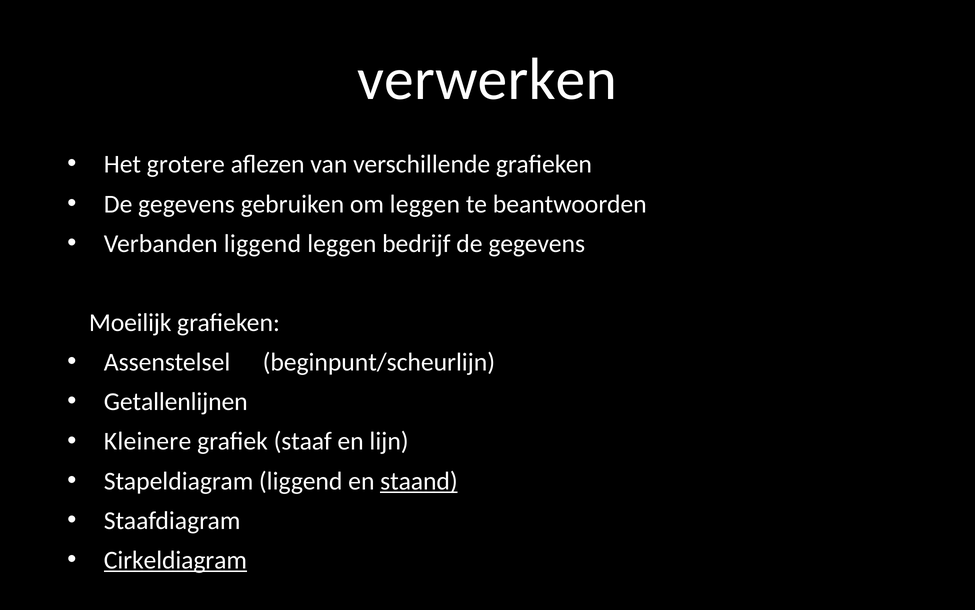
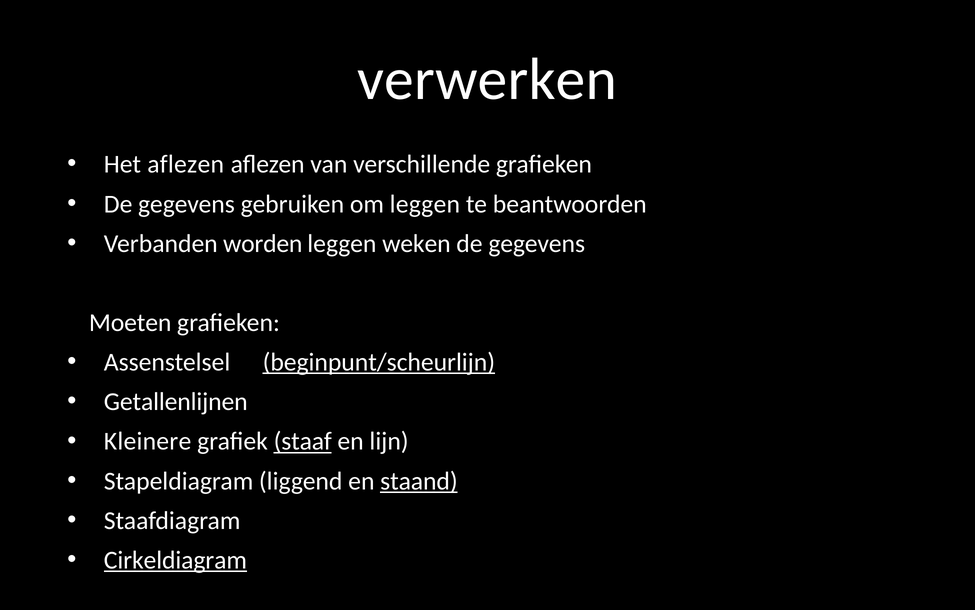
Het grotere: grotere -> aflezen (186, 164)
Verbanden liggend: liggend -> worden (263, 243)
bedrijf: bedrijf -> weken (416, 243)
Moeilijk: Moeilijk -> Moeten (130, 322)
beginpunt/scheurlijn underline: none -> present (379, 362)
staaf underline: none -> present (303, 441)
